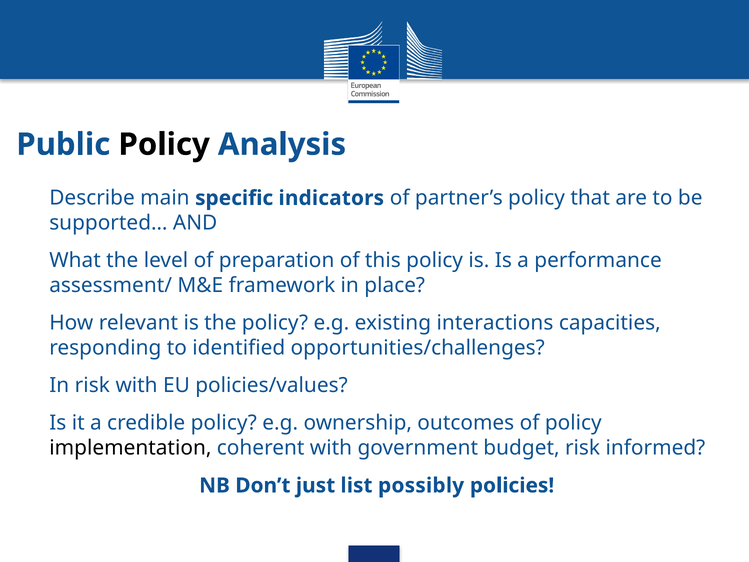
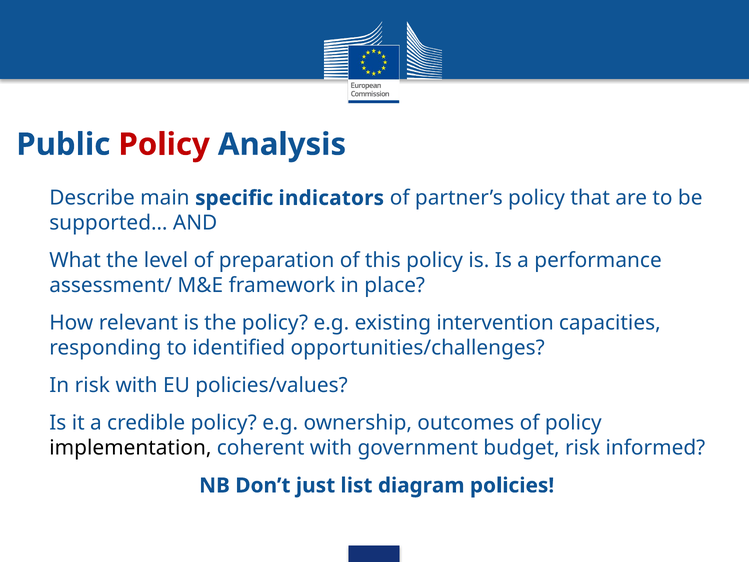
Policy colour: black -> red (164, 144)
interactions: interactions -> intervention (495, 323)
possibly: possibly -> diagram (421, 485)
